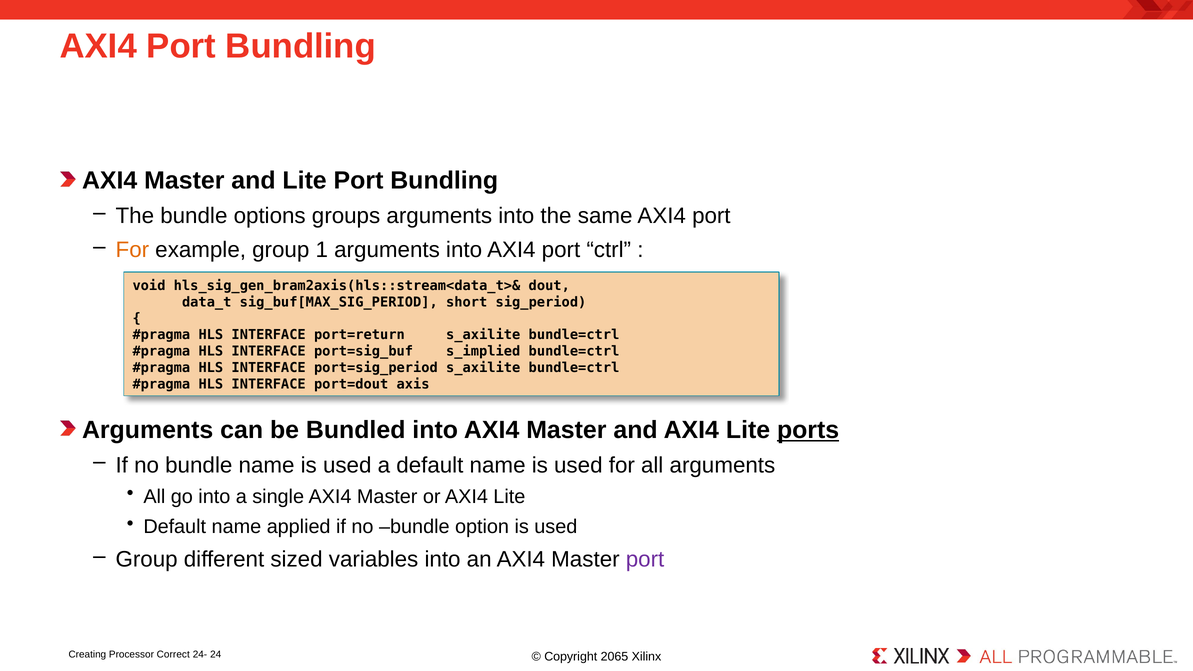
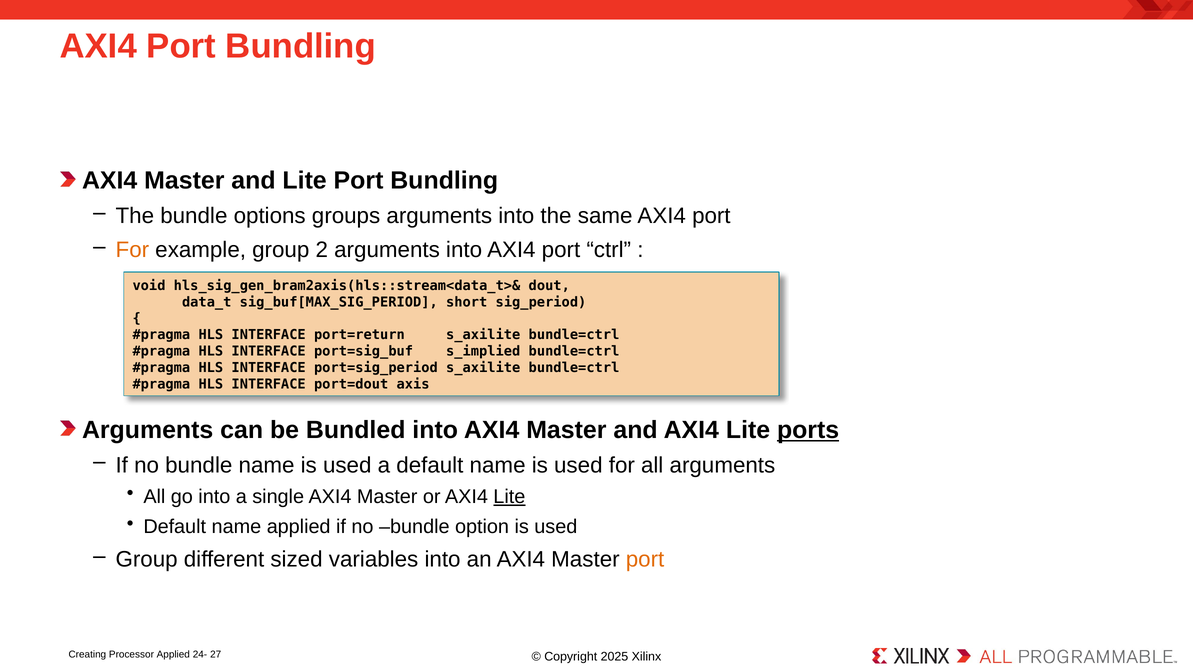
1: 1 -> 2 (322, 250)
Lite underline: none -> present (509, 497)
port colour: purple -> orange (645, 560)
Processor Correct: Correct -> Applied (173, 655)
24: 24 -> 27 (216, 655)
2065: 2065 -> 2025 (614, 657)
